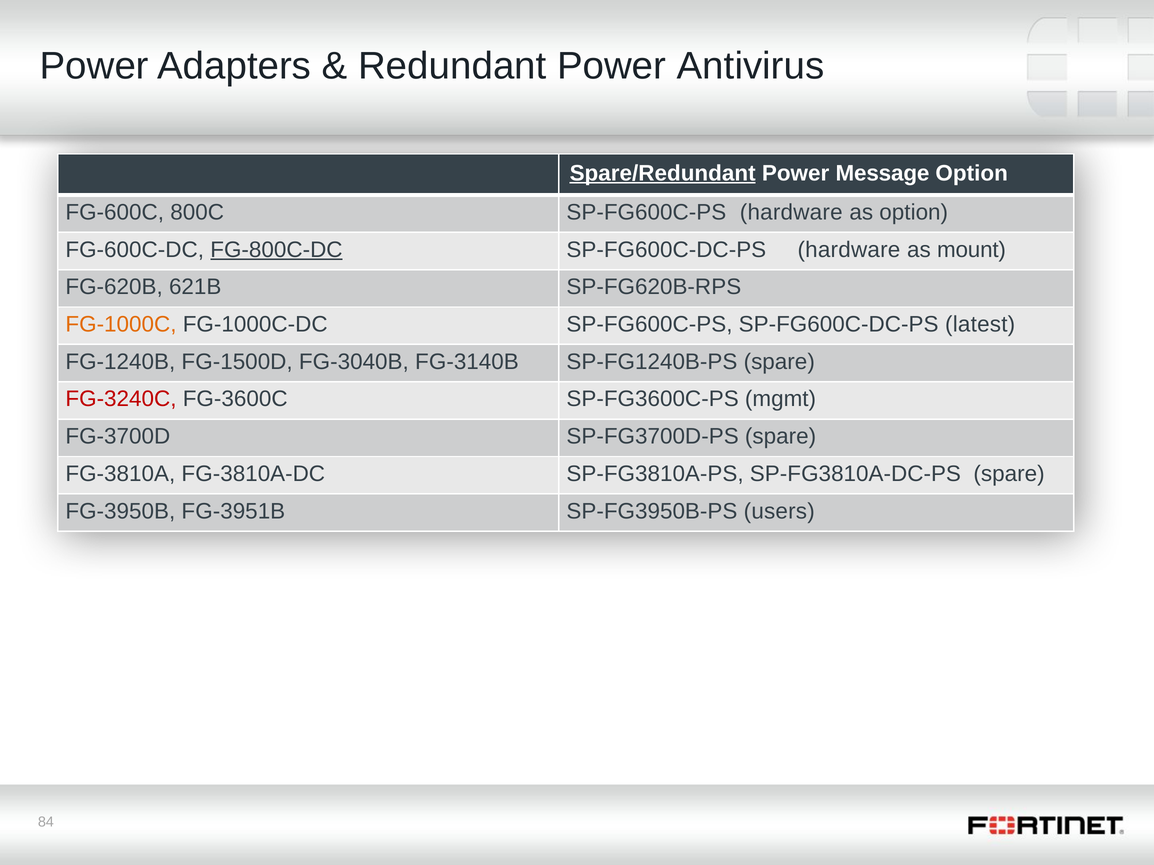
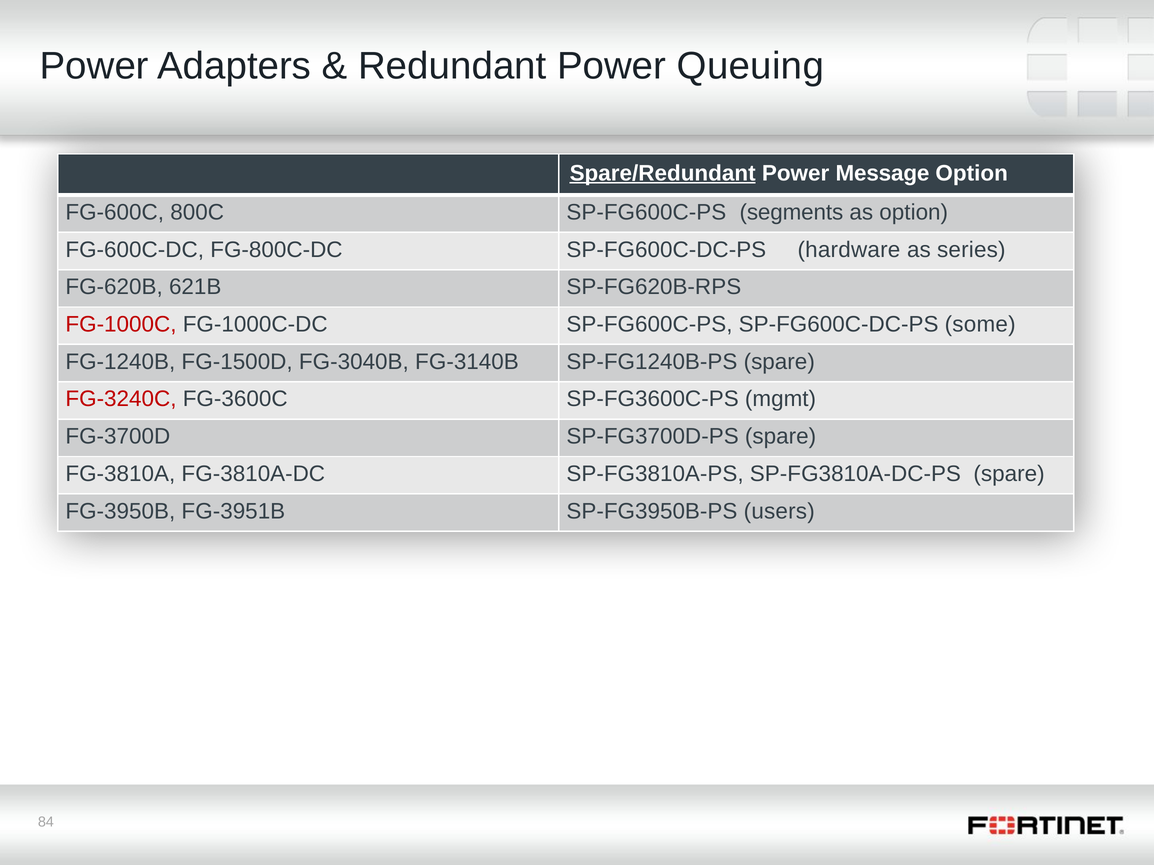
Antivirus: Antivirus -> Queuing (750, 66)
SP-FG600C-PS hardware: hardware -> segments (791, 212)
FG-800C-DC underline: present -> none (276, 250)
mount: mount -> series (971, 250)
FG-1000C colour: orange -> red (121, 325)
latest: latest -> some (980, 325)
